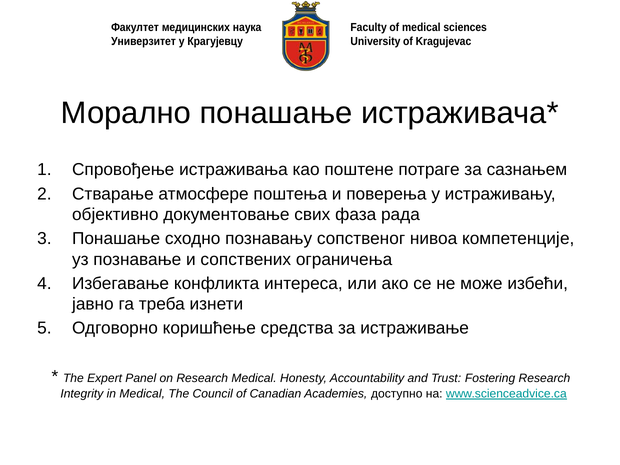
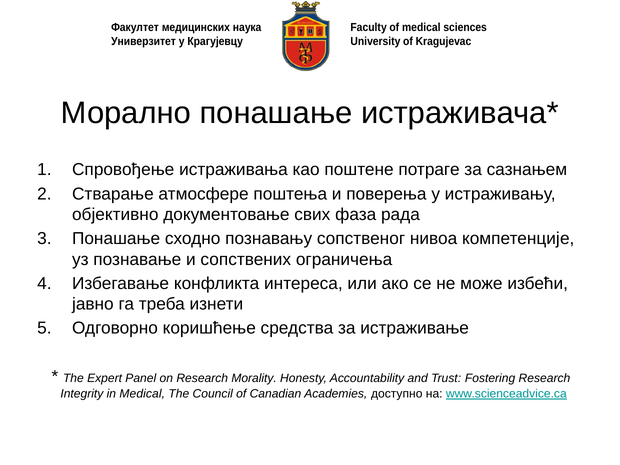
Research Medical: Medical -> Morality (254, 378)
